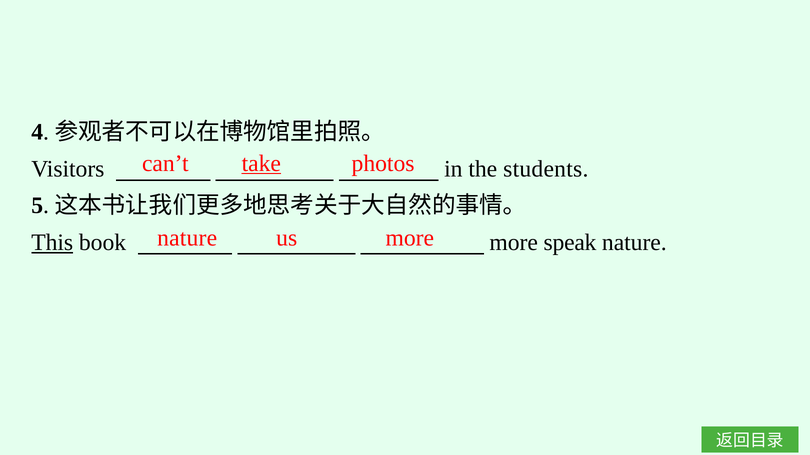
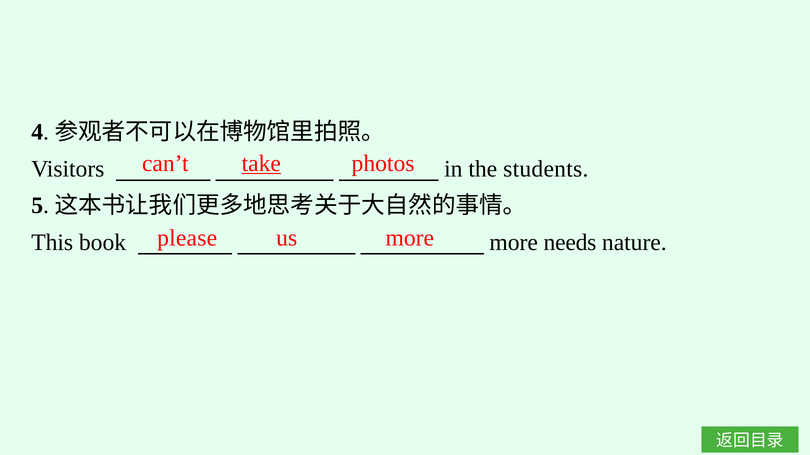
nature: nature -> please (187, 238)
This underline: present -> none (52, 243)
speak: speak -> needs (570, 243)
